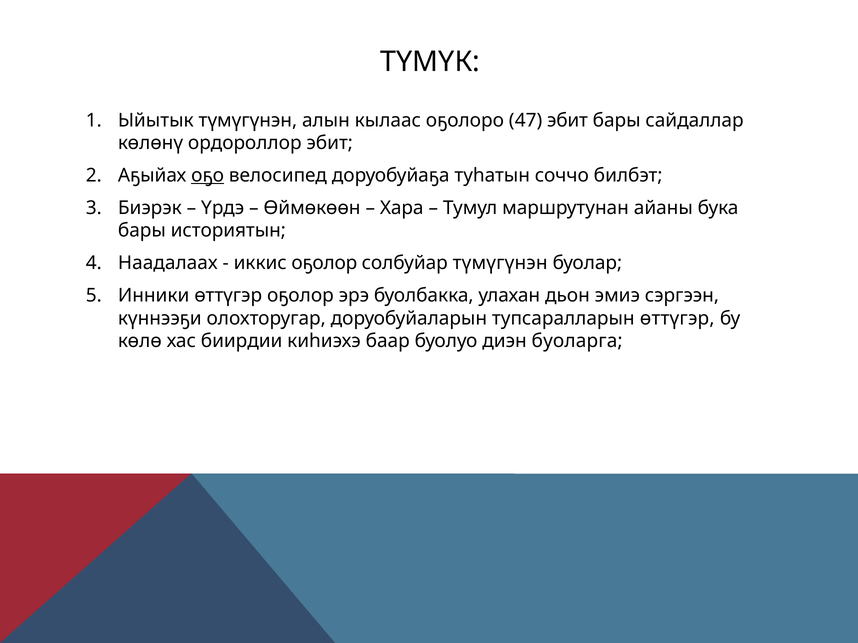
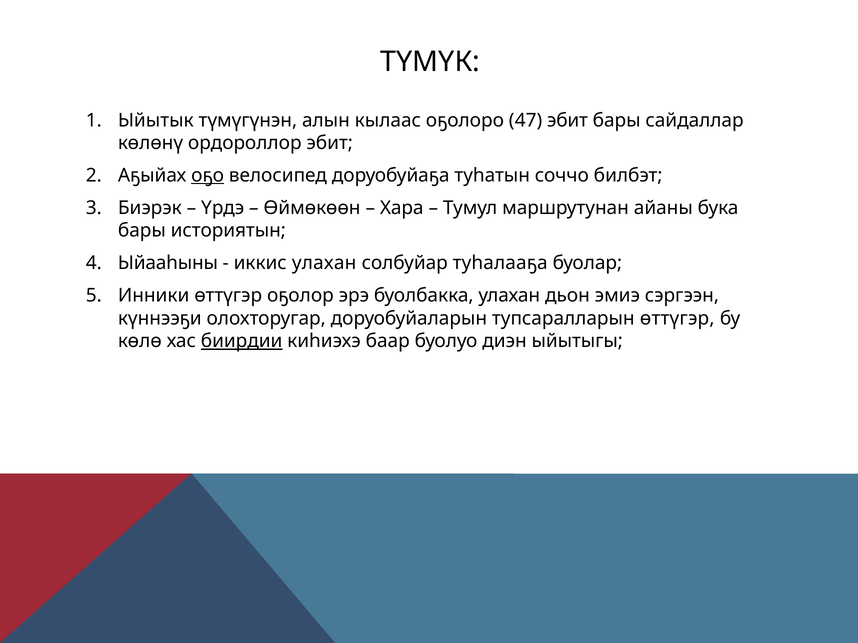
Наадалаах: Наадалаах -> Ыйааһыны (168, 263)
иккис оҕолор: оҕолор -> улахан (324, 263)
солбуйар түмүгүнэн: түмүгүнэн -> туһалааҕа (500, 263)
биирдии underline: none -> present (242, 341)
буоларга: буоларга -> ыйытыгы (577, 341)
